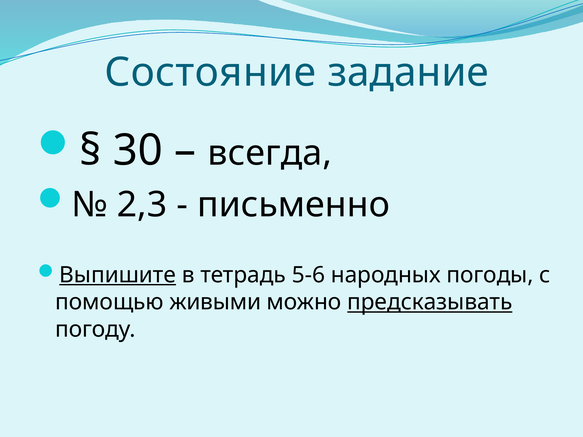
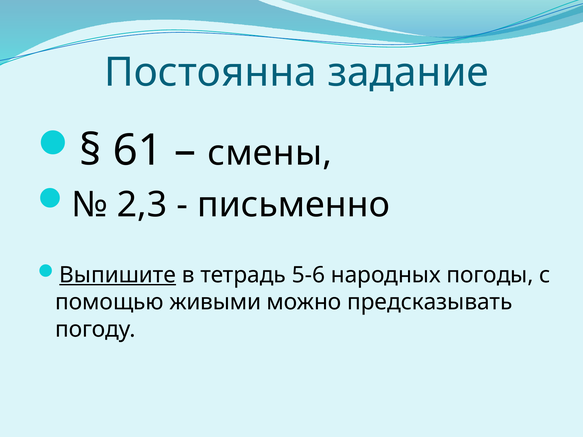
Состояние: Состояние -> Постоянна (210, 73)
30: 30 -> 61 (138, 151)
всегда: всегда -> смены (270, 153)
предсказывать underline: present -> none (430, 302)
